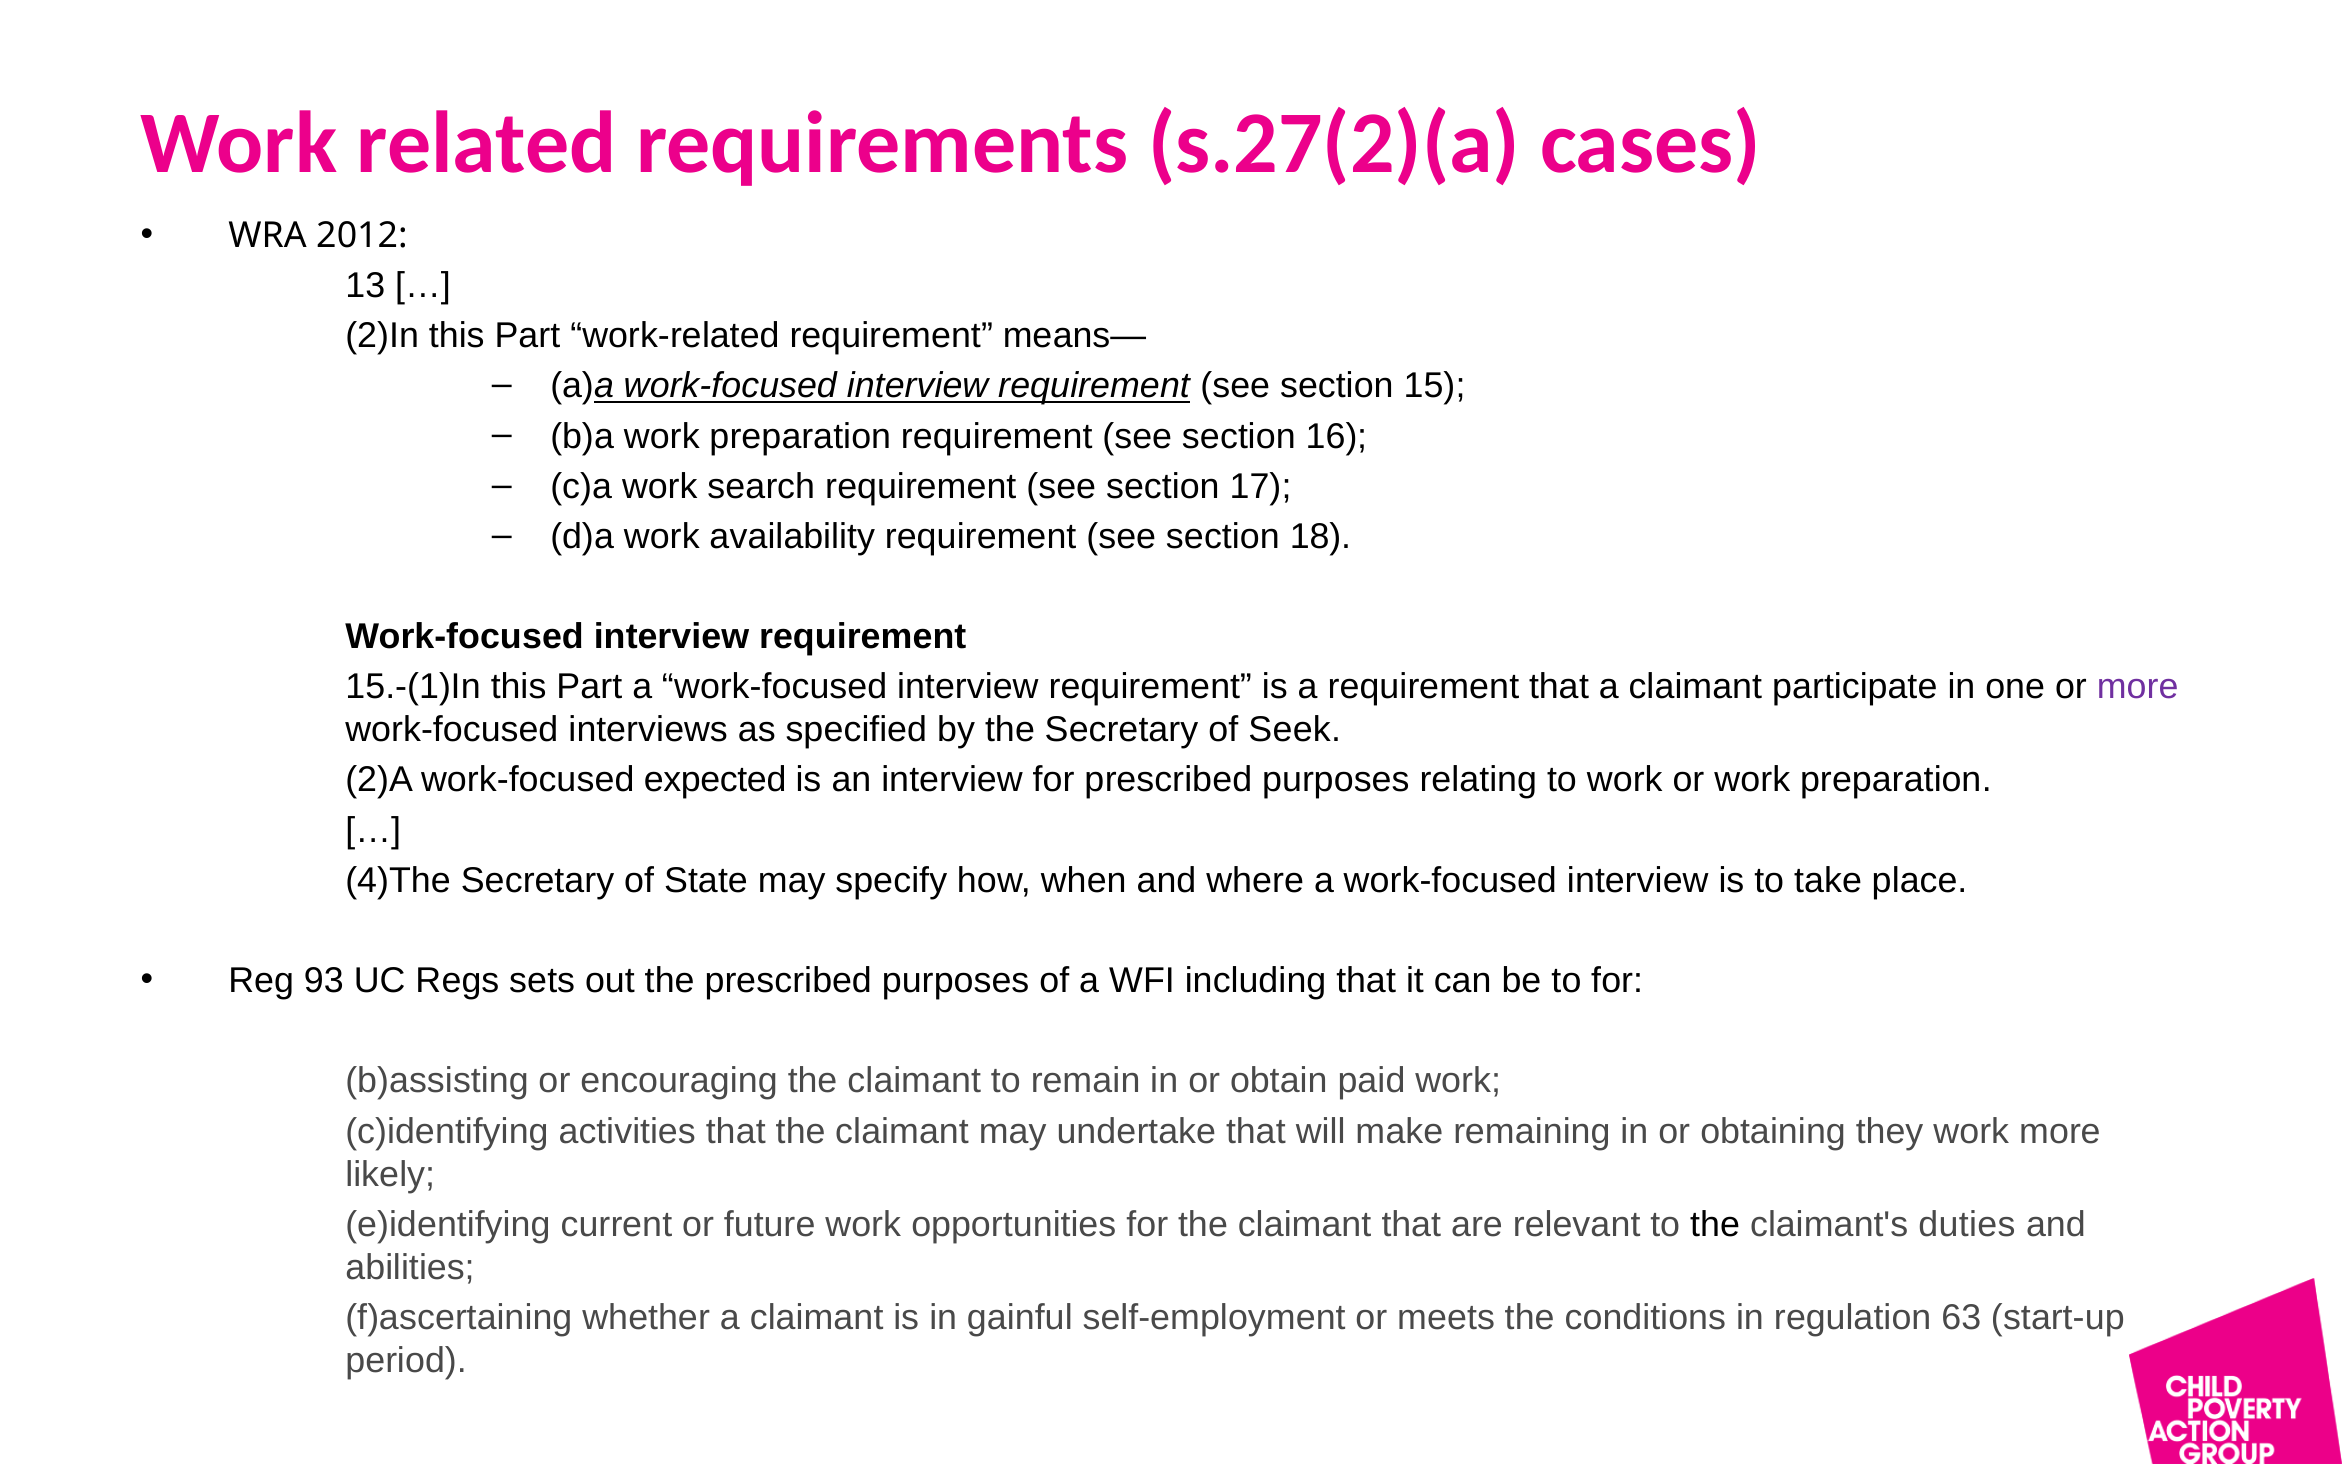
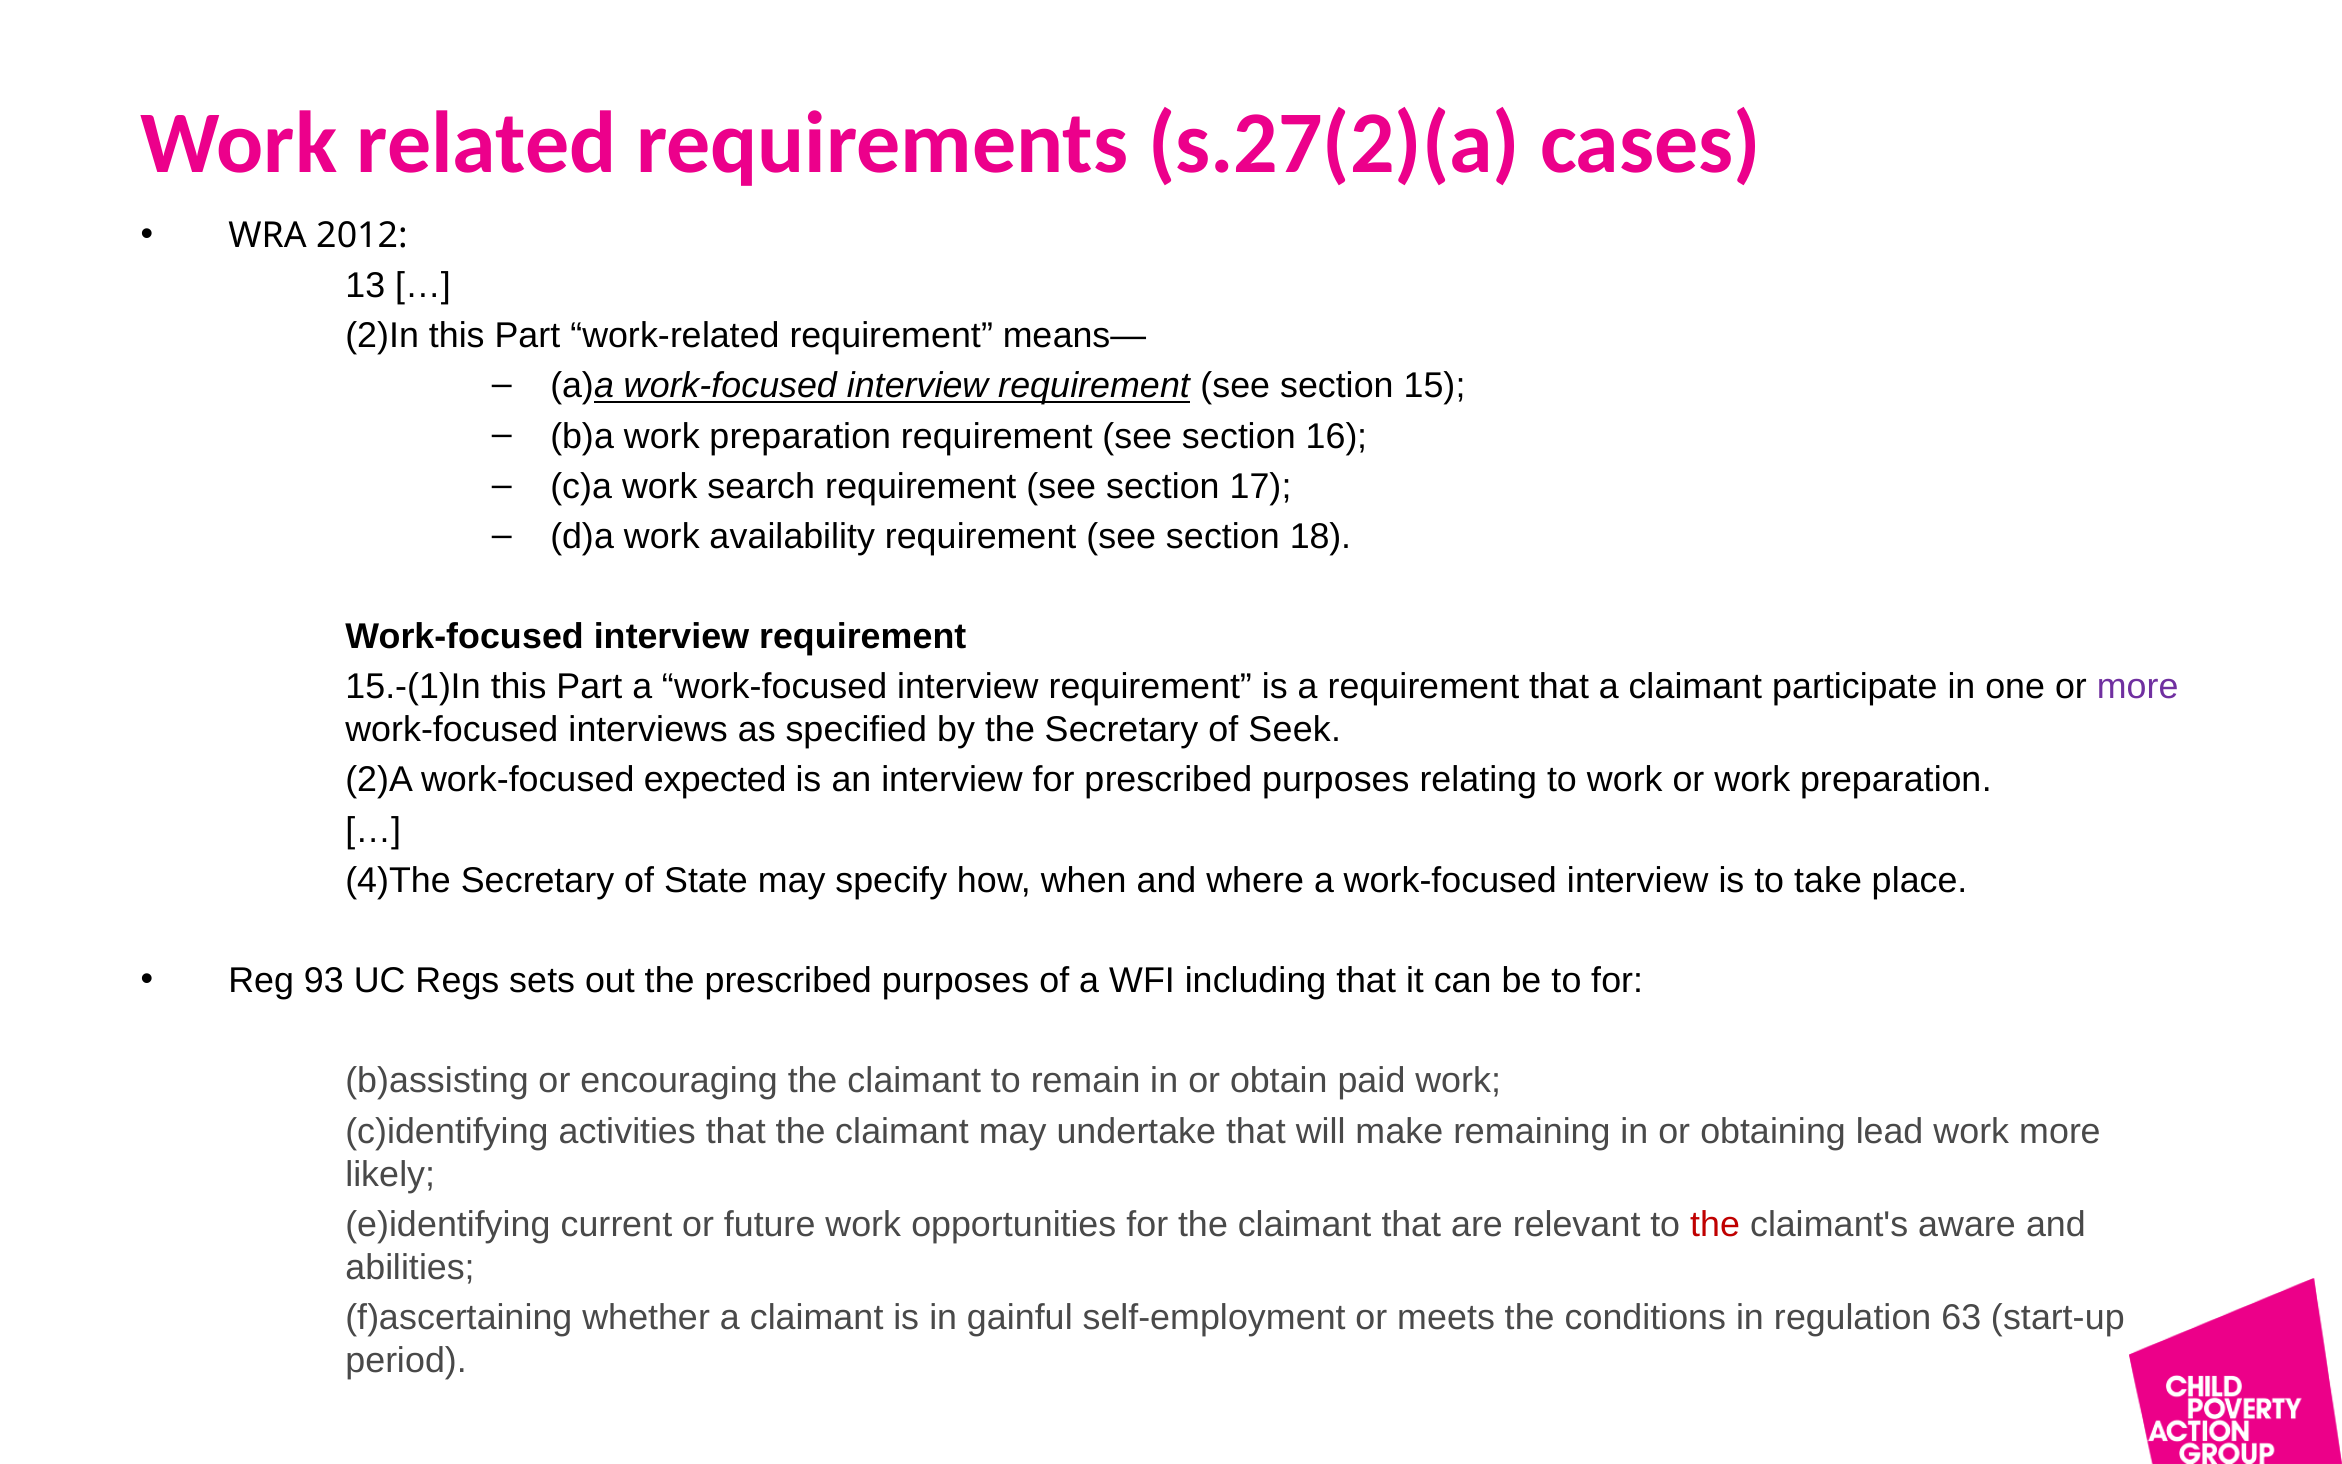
they: they -> lead (1890, 1131)
the colour: black -> red (1715, 1224)
duties: duties -> aware (1967, 1224)
